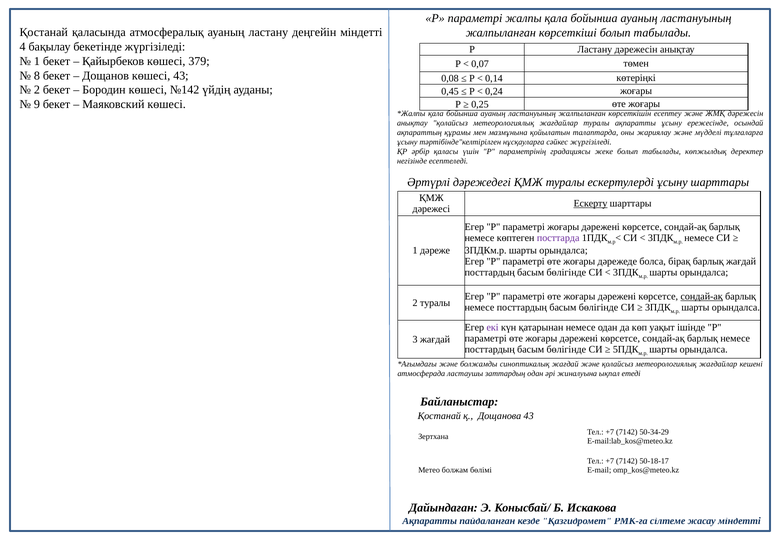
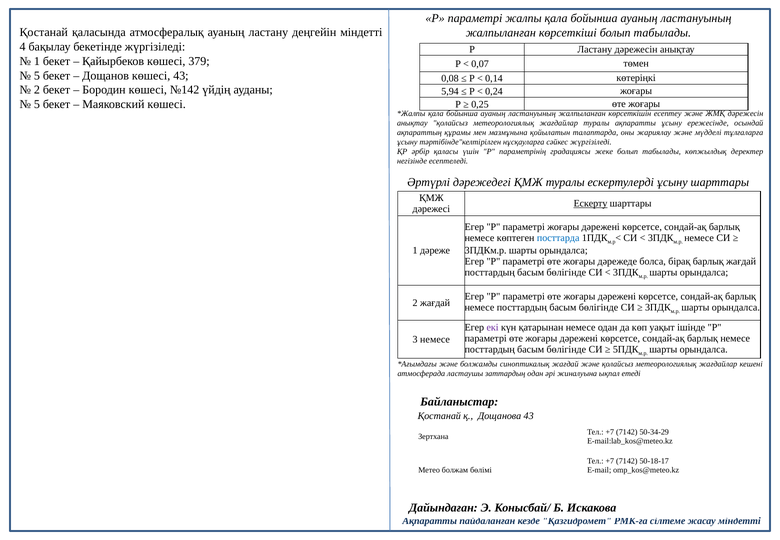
8: 8 -> 5 (37, 76)
0,45: 0,45 -> 5,94 (450, 91)
9: 9 -> 5 (37, 104)
посттарда colour: purple -> blue (558, 238)
сондай-ақ underline: present -> none (702, 297)
2 туралы: туралы -> жағдай (435, 303)
3 жағдай: жағдай -> немесе (435, 339)
